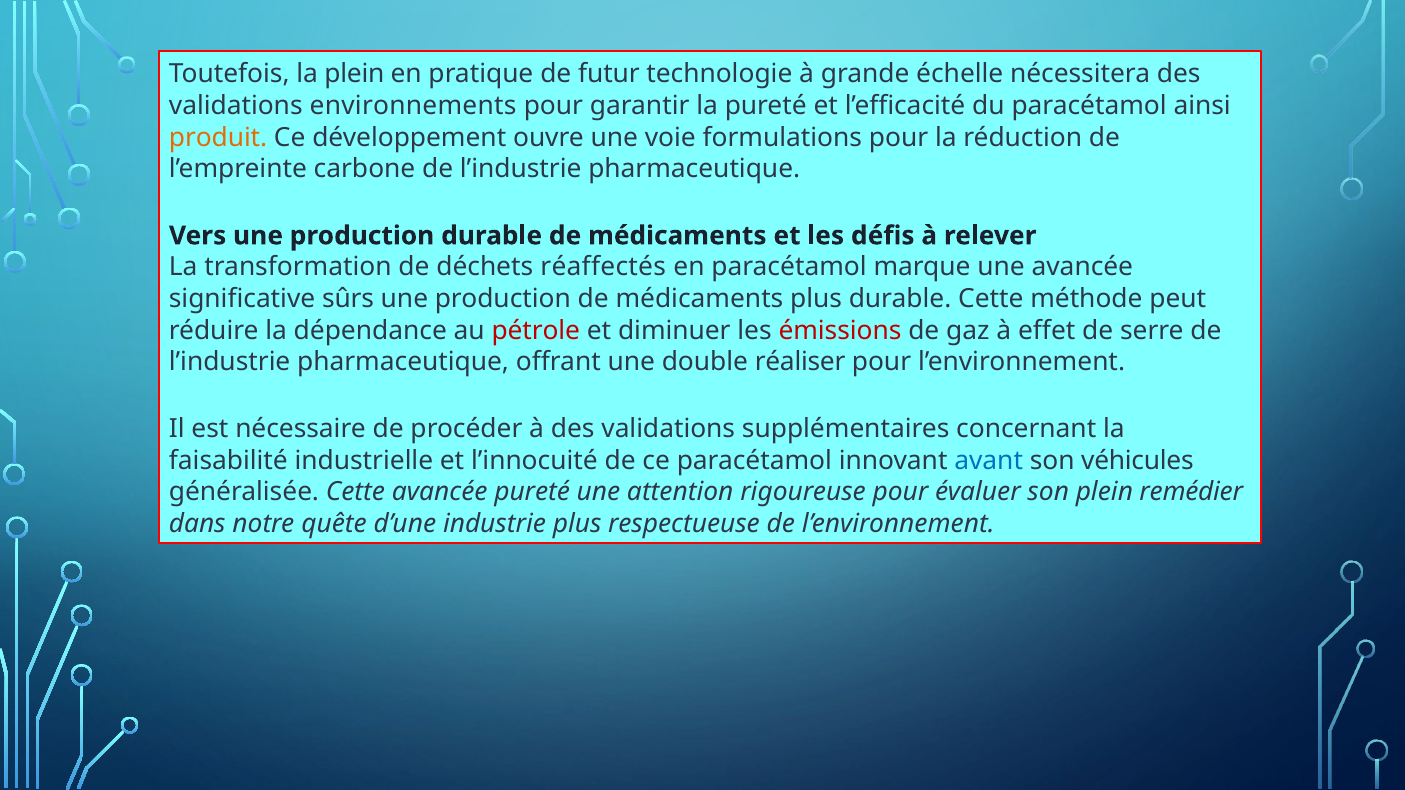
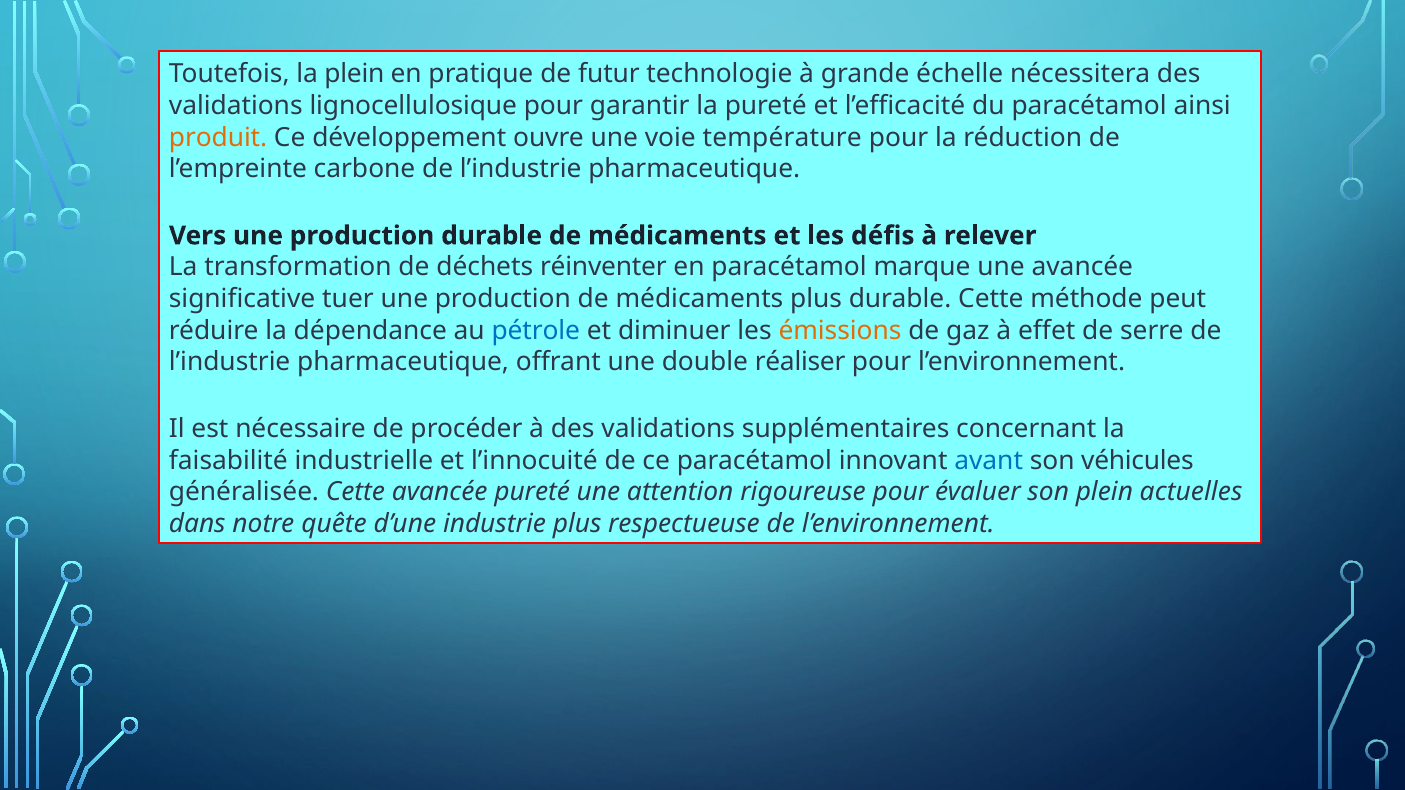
environnements: environnements -> lignocellulosique (413, 106)
formulations: formulations -> température (782, 137)
réaffectés: réaffectés -> réinventer (603, 267)
sûrs: sûrs -> tuer (348, 299)
pétrole colour: red -> blue (536, 331)
émissions colour: red -> orange (840, 331)
remédier: remédier -> actuelles (1191, 492)
